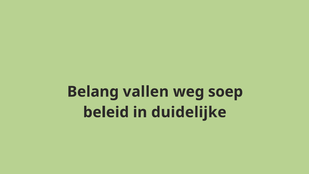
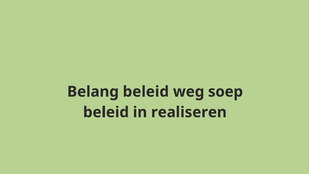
Belang vallen: vallen -> beleid (146, 92)
duidelijke: duidelijke -> realiseren (189, 112)
